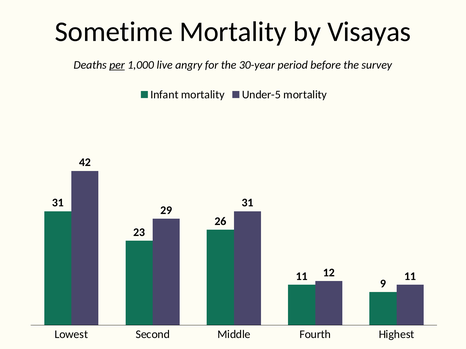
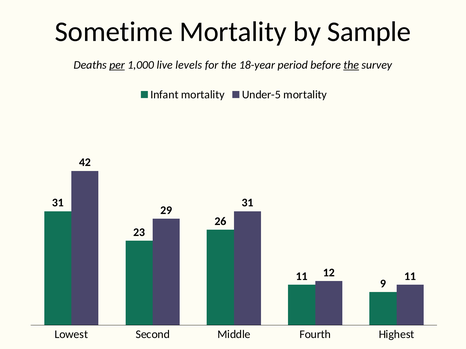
Visayas: Visayas -> Sample (369, 32)
angry: angry -> levels (189, 65)
30-year: 30-year -> 18-year (257, 65)
the underline: none -> present (351, 65)
